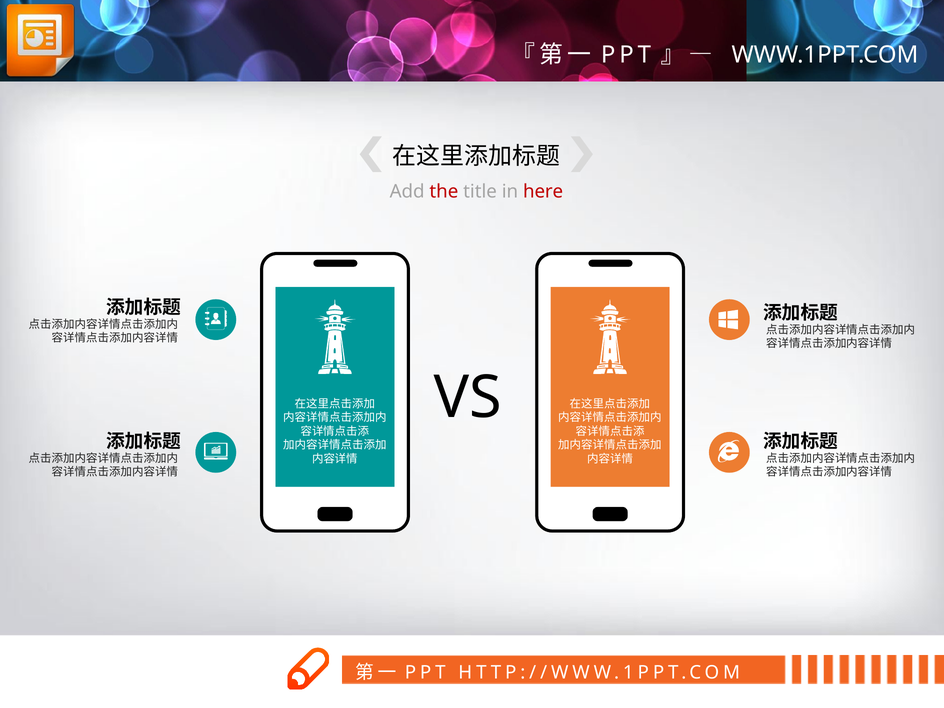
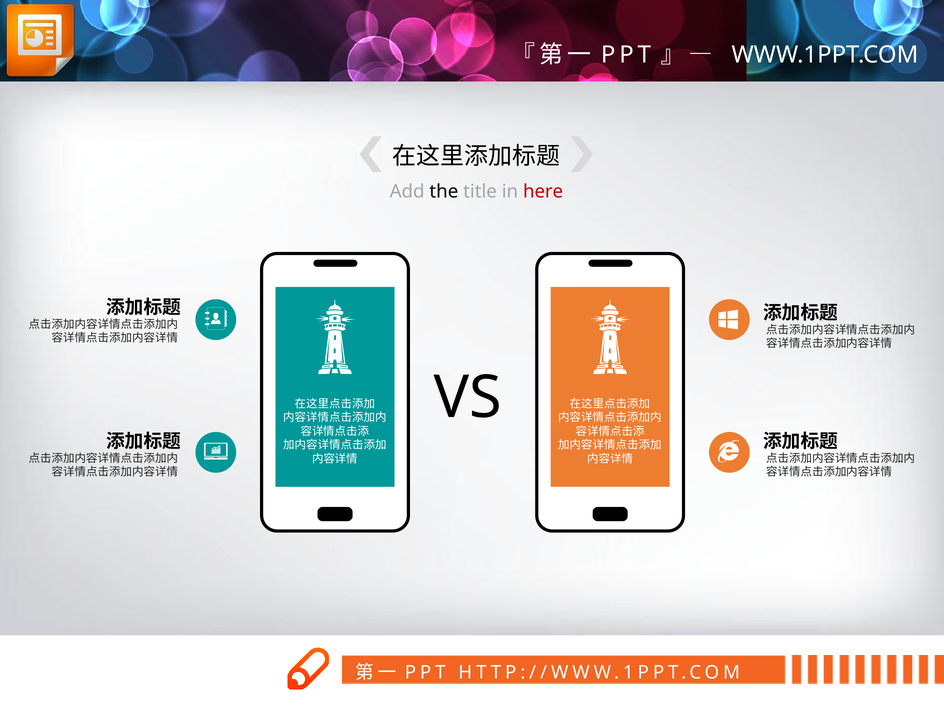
the colour: red -> black (444, 192)
